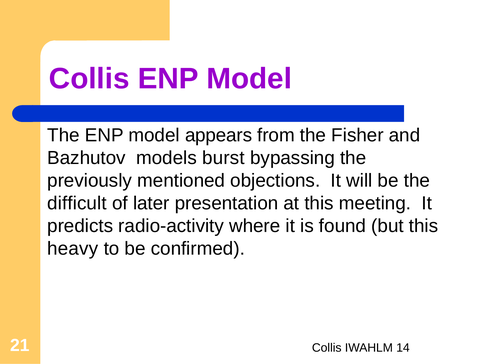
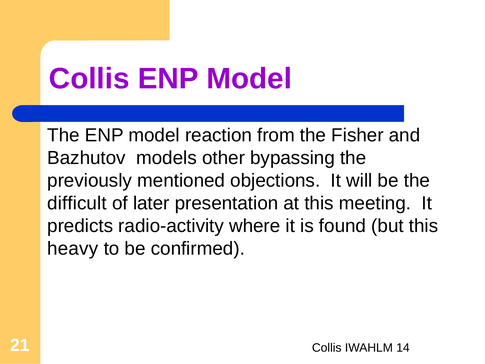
appears: appears -> reaction (218, 135)
burst: burst -> other (223, 158)
